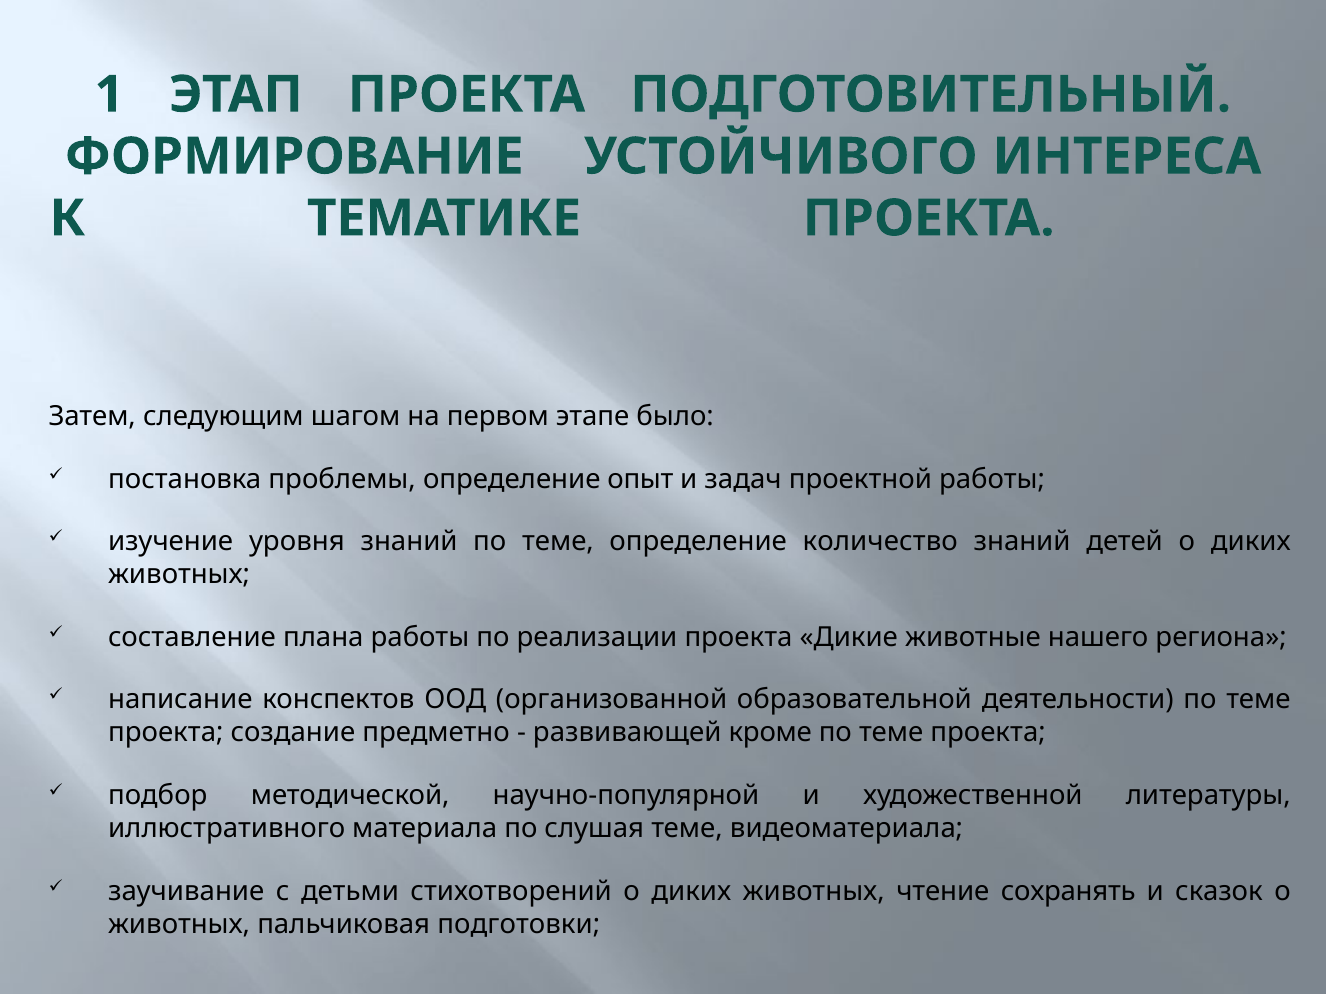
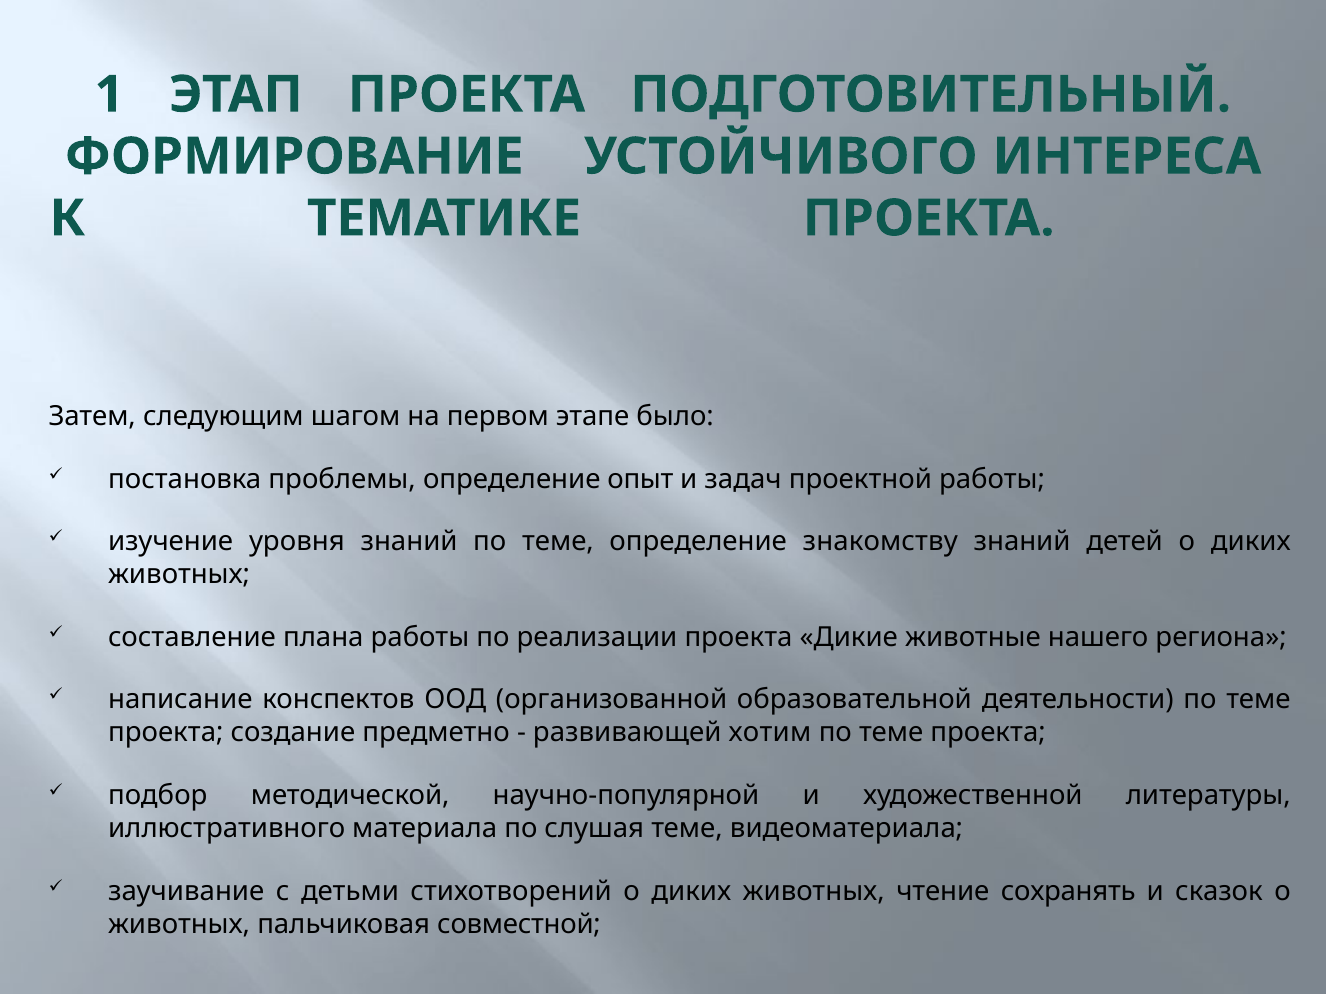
количество: количество -> знакомству (880, 542)
кроме: кроме -> хотим (770, 733)
подготовки: подготовки -> совместной (519, 925)
